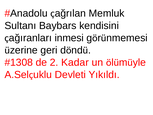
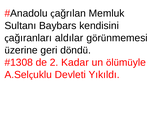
inmesi: inmesi -> aldılar (69, 38)
